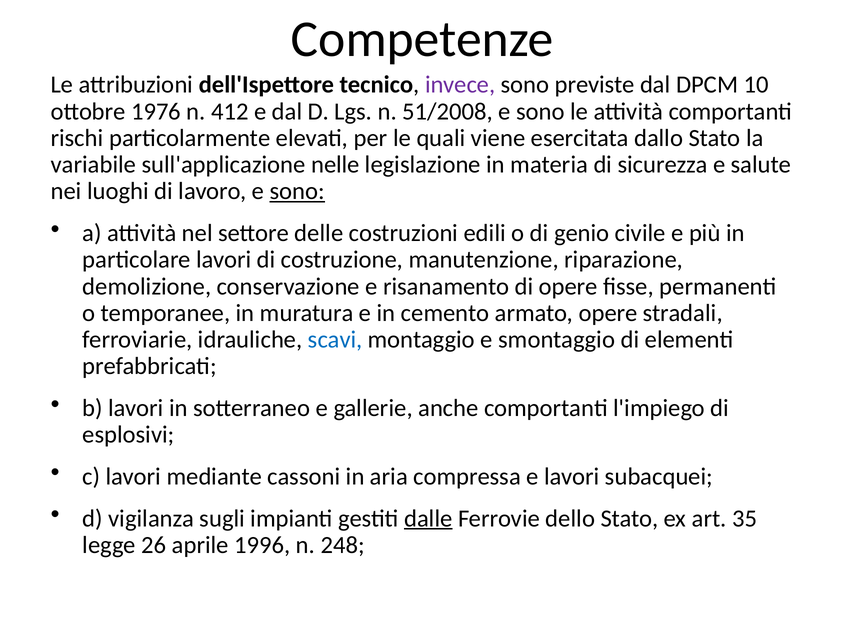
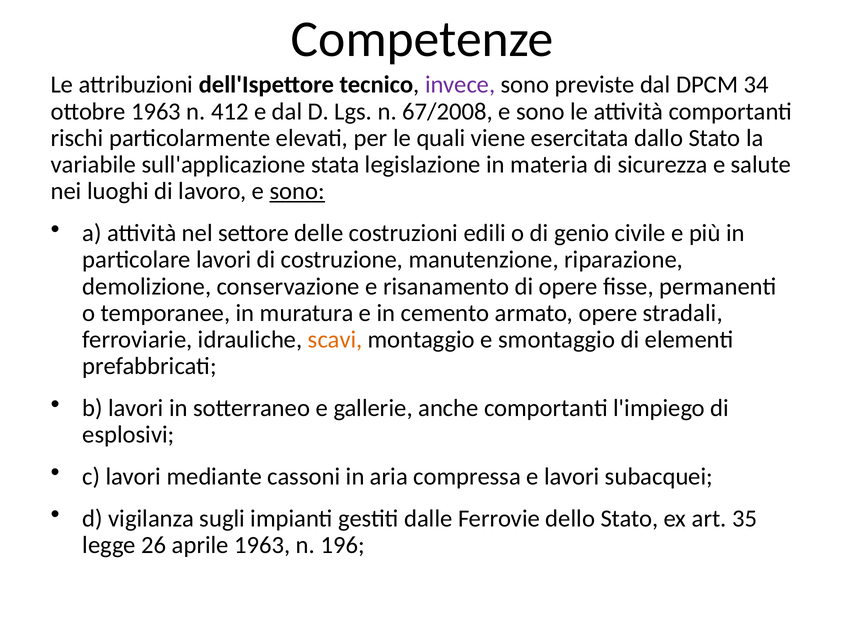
10: 10 -> 34 (756, 85)
ottobre 1976: 1976 -> 1963 (156, 111)
51/2008: 51/2008 -> 67/2008 (448, 111)
nelle: nelle -> stata (335, 165)
scavi colour: blue -> orange (335, 339)
dalle underline: present -> none (428, 518)
aprile 1996: 1996 -> 1963 (262, 545)
248: 248 -> 196 (343, 545)
